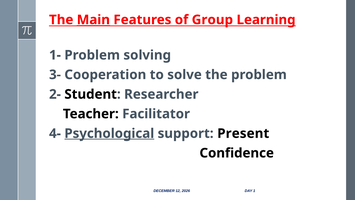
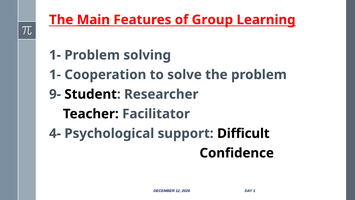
3-: 3- -> 1- (55, 75)
2-: 2- -> 9- (55, 94)
Psychological underline: present -> none (109, 133)
Present: Present -> Difficult (243, 133)
